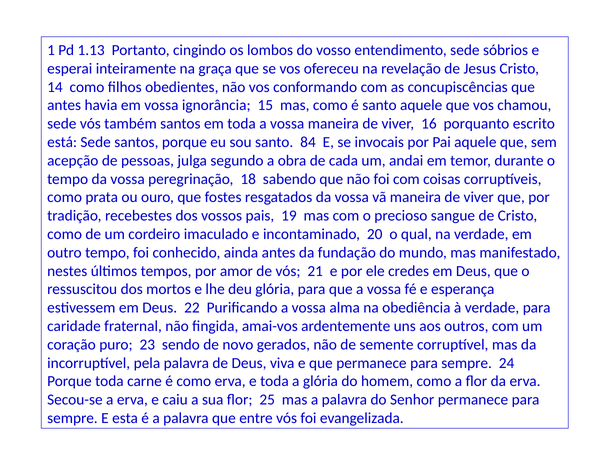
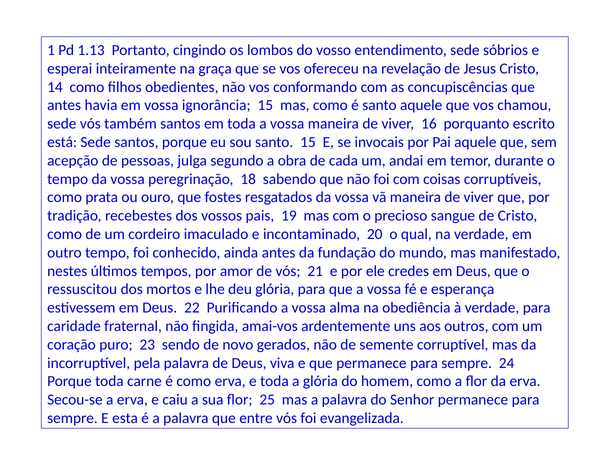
santo 84: 84 -> 15 (308, 142)
